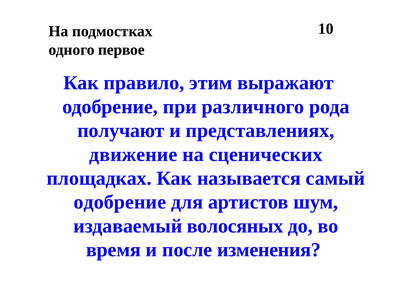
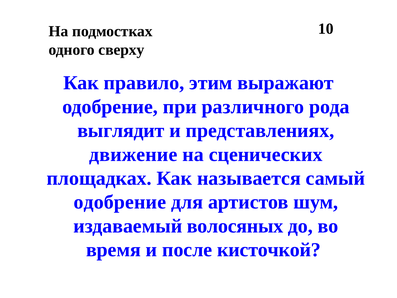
первое: первое -> сверху (121, 50)
получают: получают -> выглядит (121, 131)
изменения: изменения -> кисточкой (269, 250)
